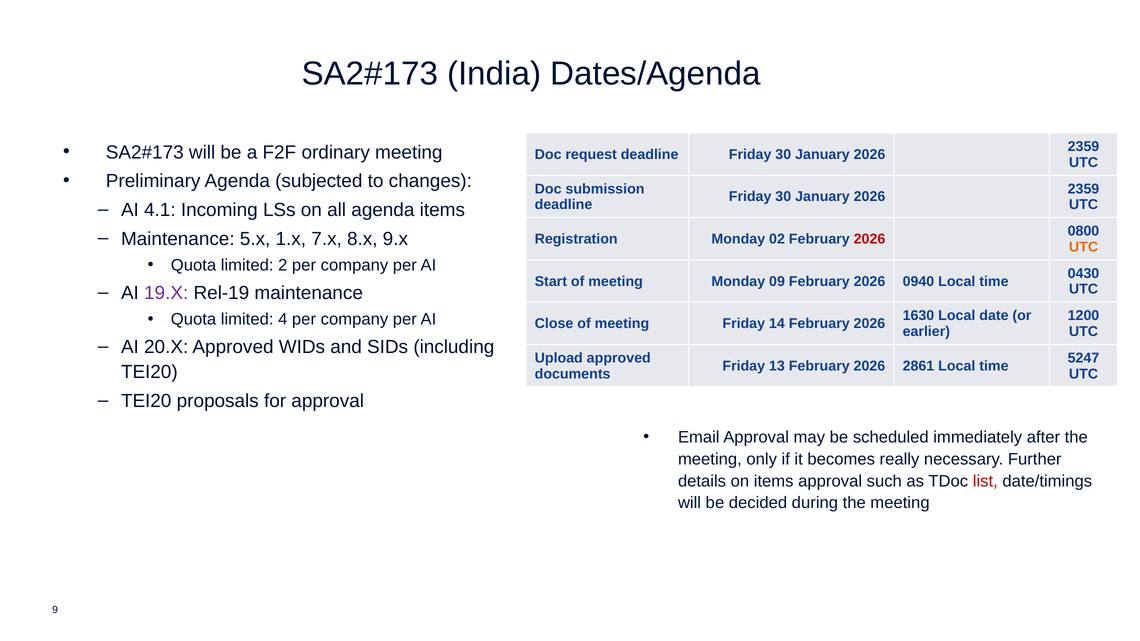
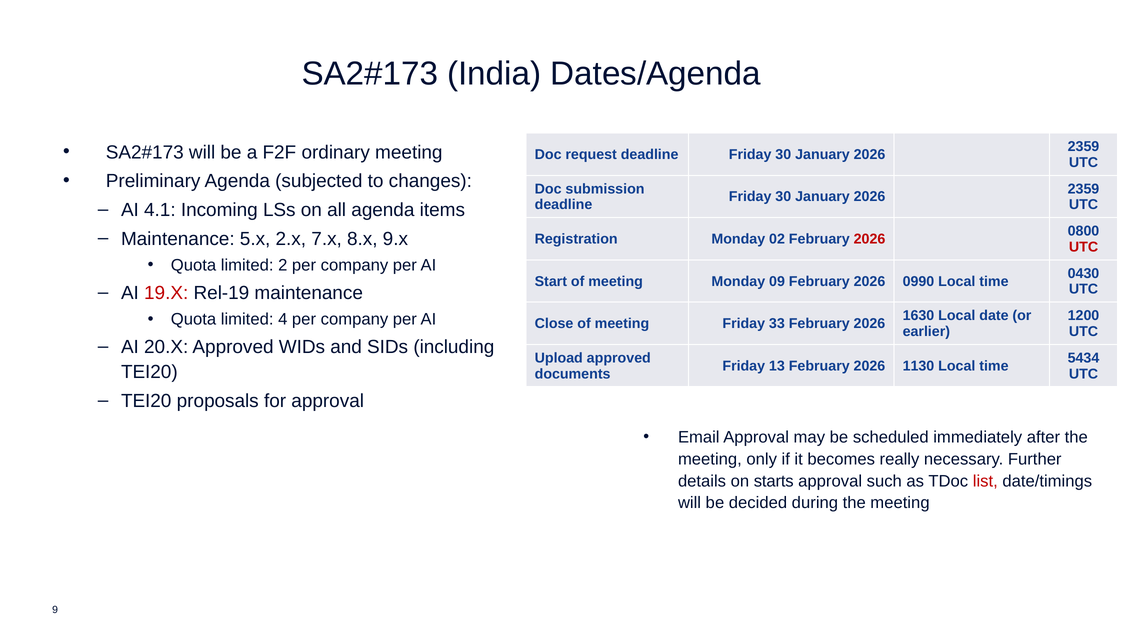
1.x: 1.x -> 2.x (291, 239)
UTC colour: orange -> red (1084, 247)
0940: 0940 -> 0990 (918, 281)
19.X colour: purple -> red (166, 293)
14: 14 -> 33 (777, 324)
5247: 5247 -> 5434 (1084, 358)
2861: 2861 -> 1130 (918, 366)
on items: items -> starts (774, 481)
